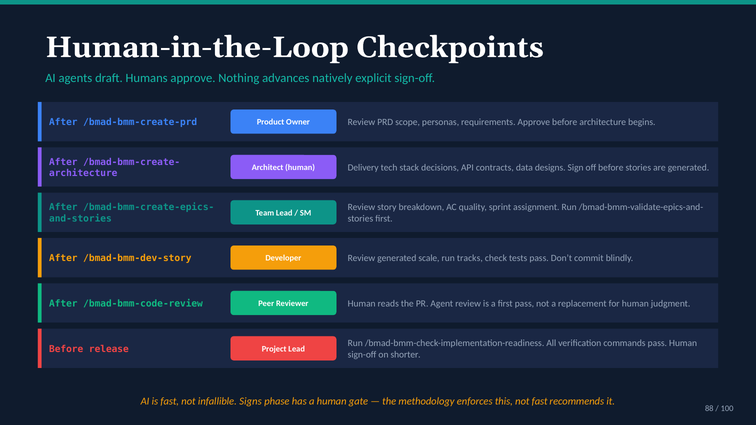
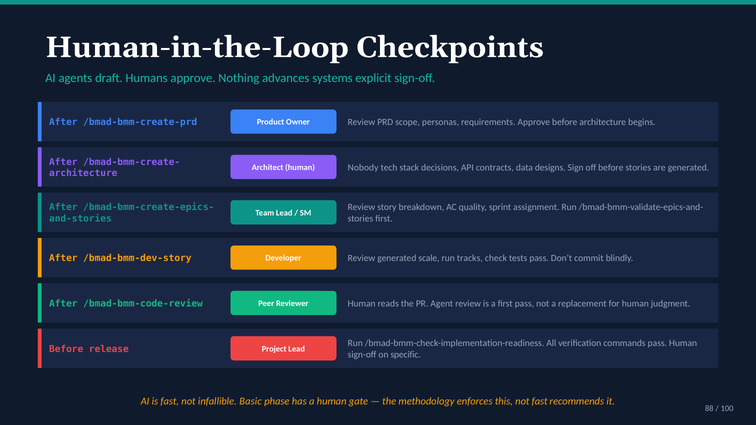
natively: natively -> systems (332, 78)
Delivery: Delivery -> Nobody (363, 168)
shorter: shorter -> specific (406, 355)
Signs: Signs -> Basic (251, 401)
